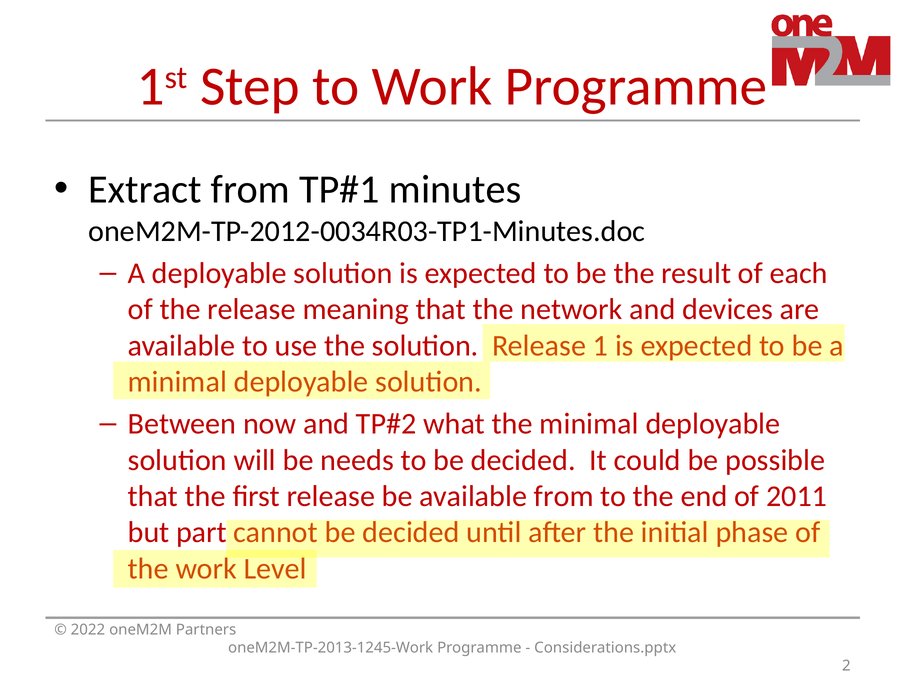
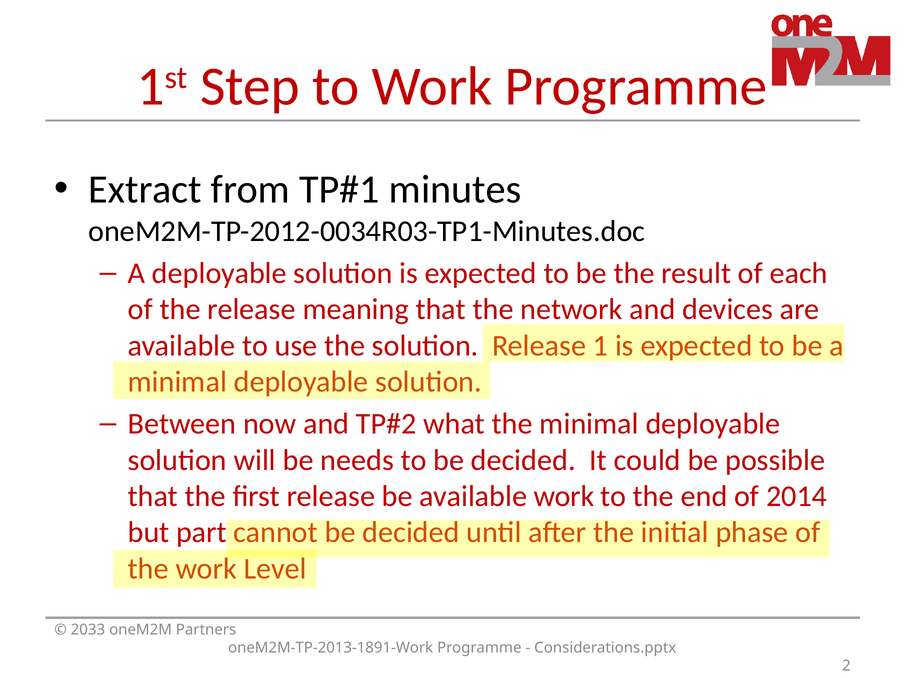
available from: from -> work (564, 497)
2011: 2011 -> 2014 (797, 497)
2022: 2022 -> 2033 (88, 630)
oneM2M-TP-2013-1245-Work: oneM2M-TP-2013-1245-Work -> oneM2M-TP-2013-1891-Work (331, 648)
